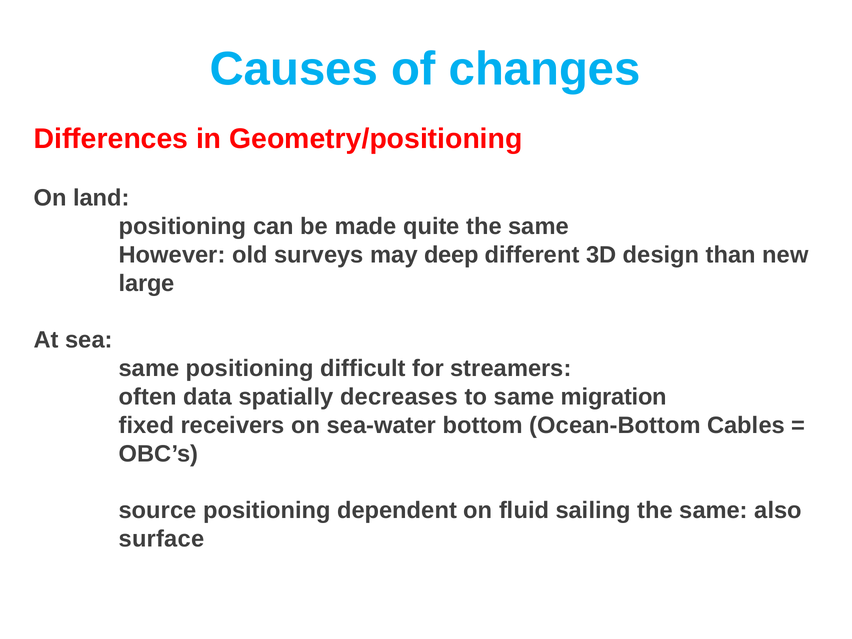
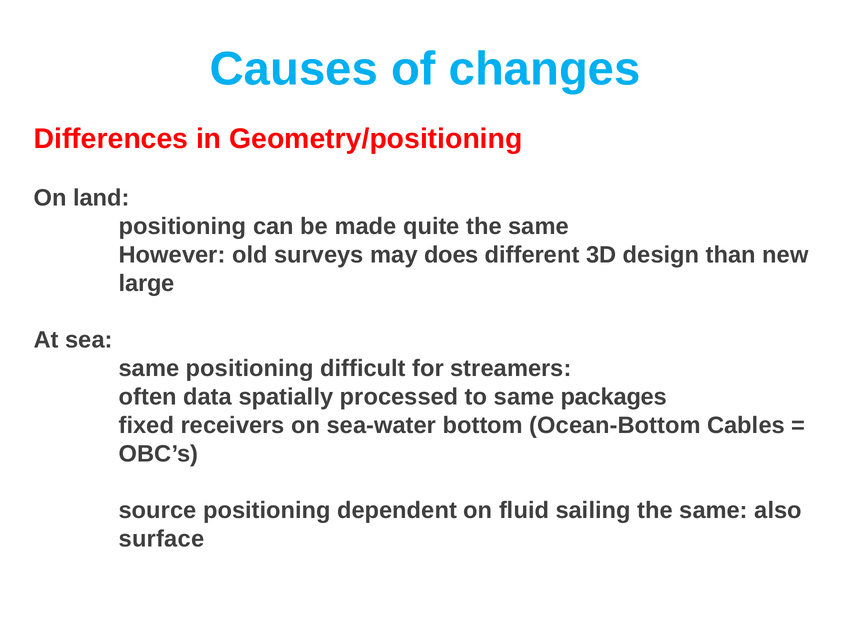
deep: deep -> does (451, 255)
decreases: decreases -> processed (399, 397)
migration: migration -> packages (614, 397)
